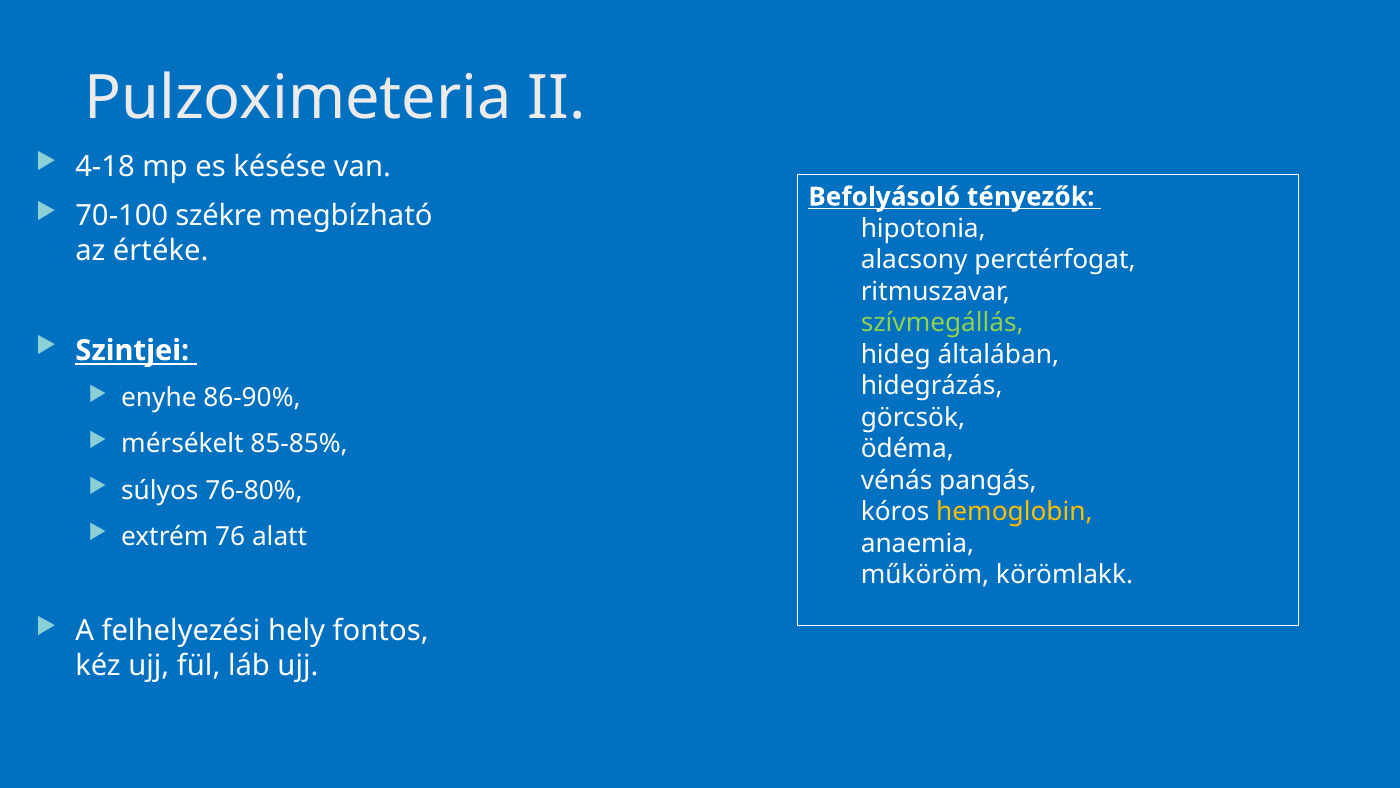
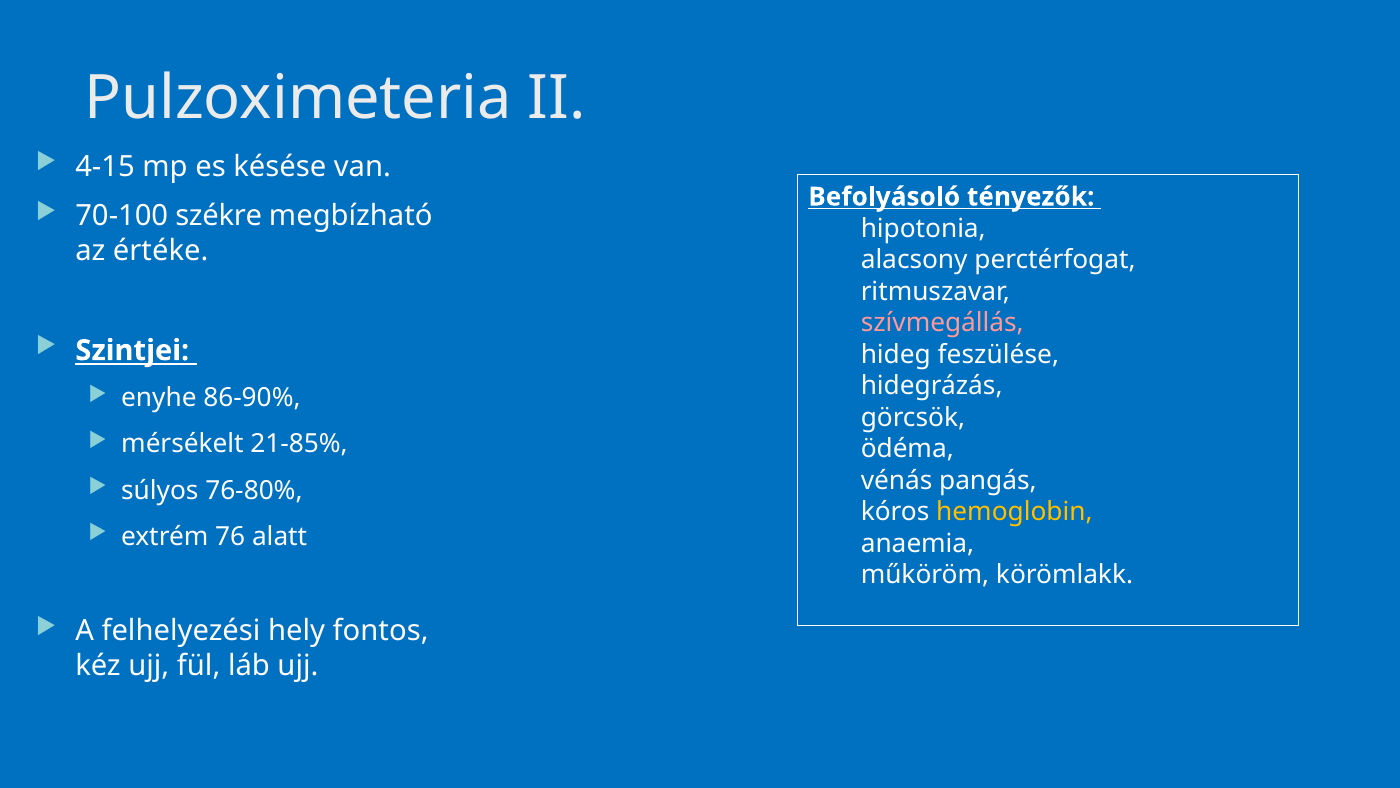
4-18: 4-18 -> 4-15 (105, 166)
szívmegállás colour: light green -> pink (942, 323)
általában: általában -> feszülése (998, 354)
85-85%: 85-85% -> 21-85% (299, 444)
